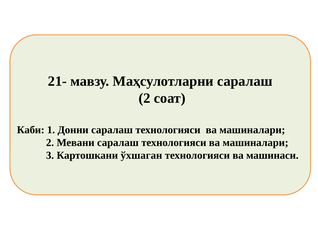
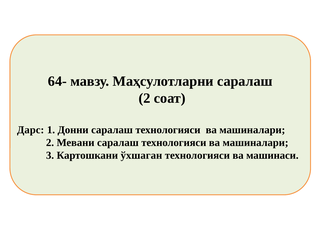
21-: 21- -> 64- (57, 81)
Каби: Каби -> Дарс (31, 130)
